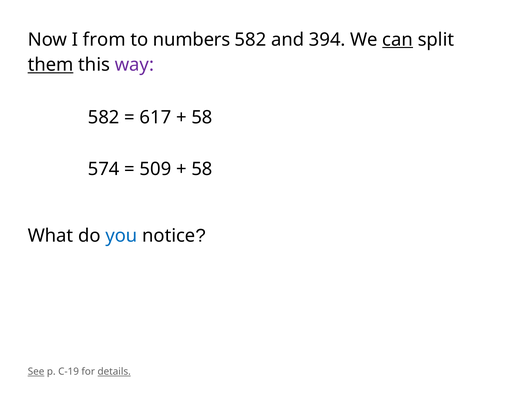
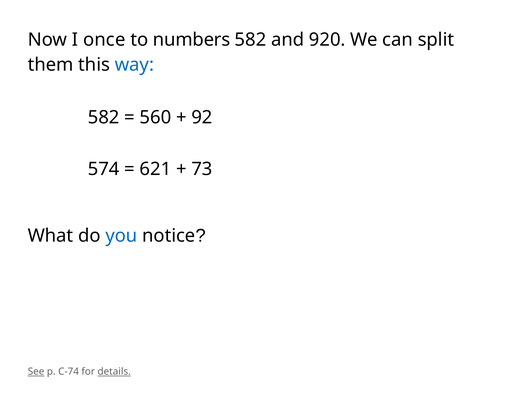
from: from -> once (104, 40)
394: 394 -> 920 (327, 40)
can underline: present -> none (398, 40)
them underline: present -> none (51, 65)
way colour: purple -> blue (134, 65)
617: 617 -> 560 (155, 117)
58: 58 -> 92 (202, 117)
509: 509 -> 621 (155, 169)
58: 58 -> 73 (202, 169)
C-19: C-19 -> C-74 (69, 372)
